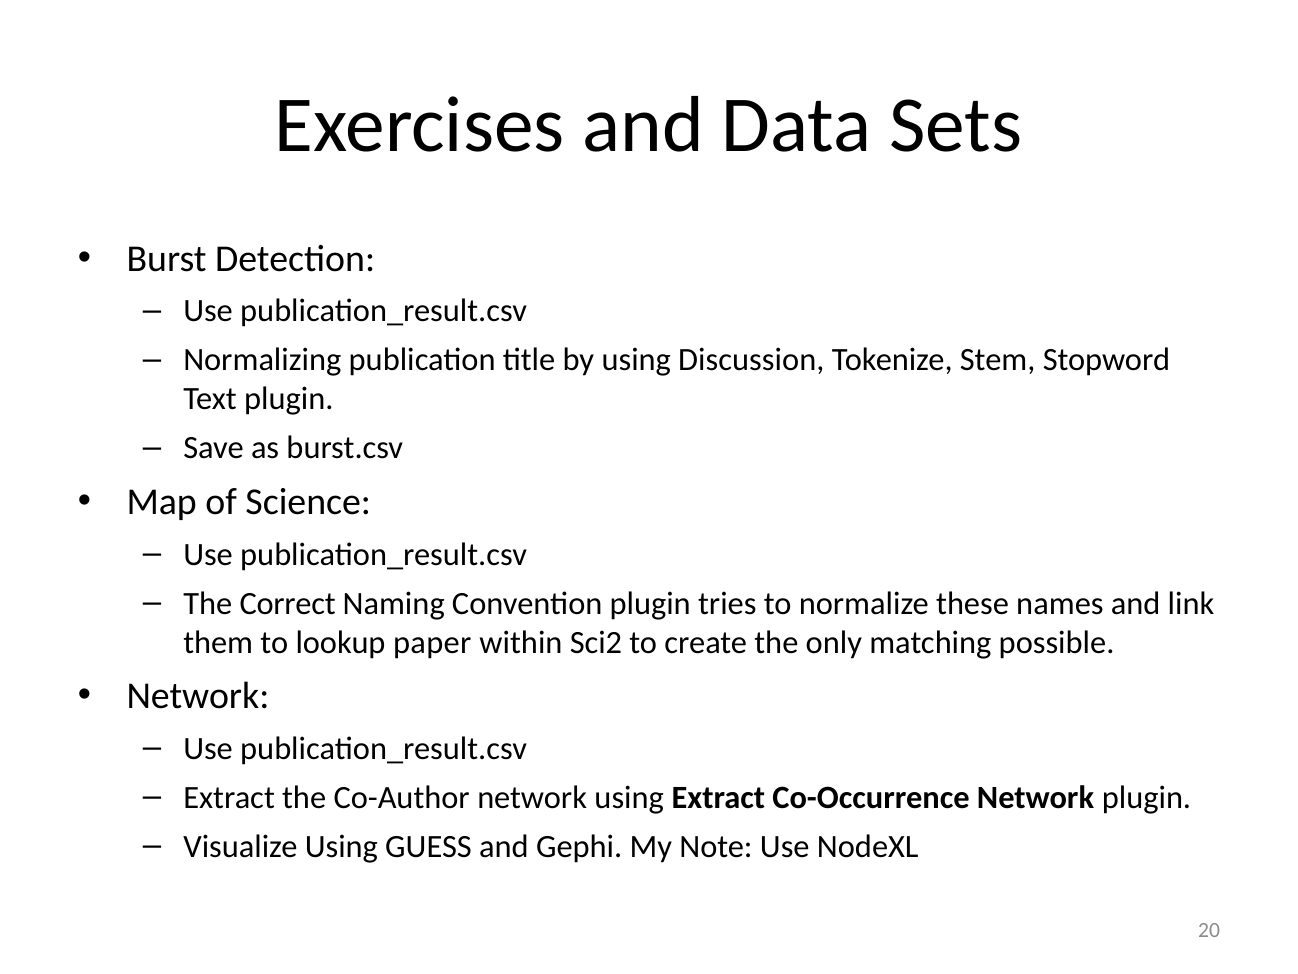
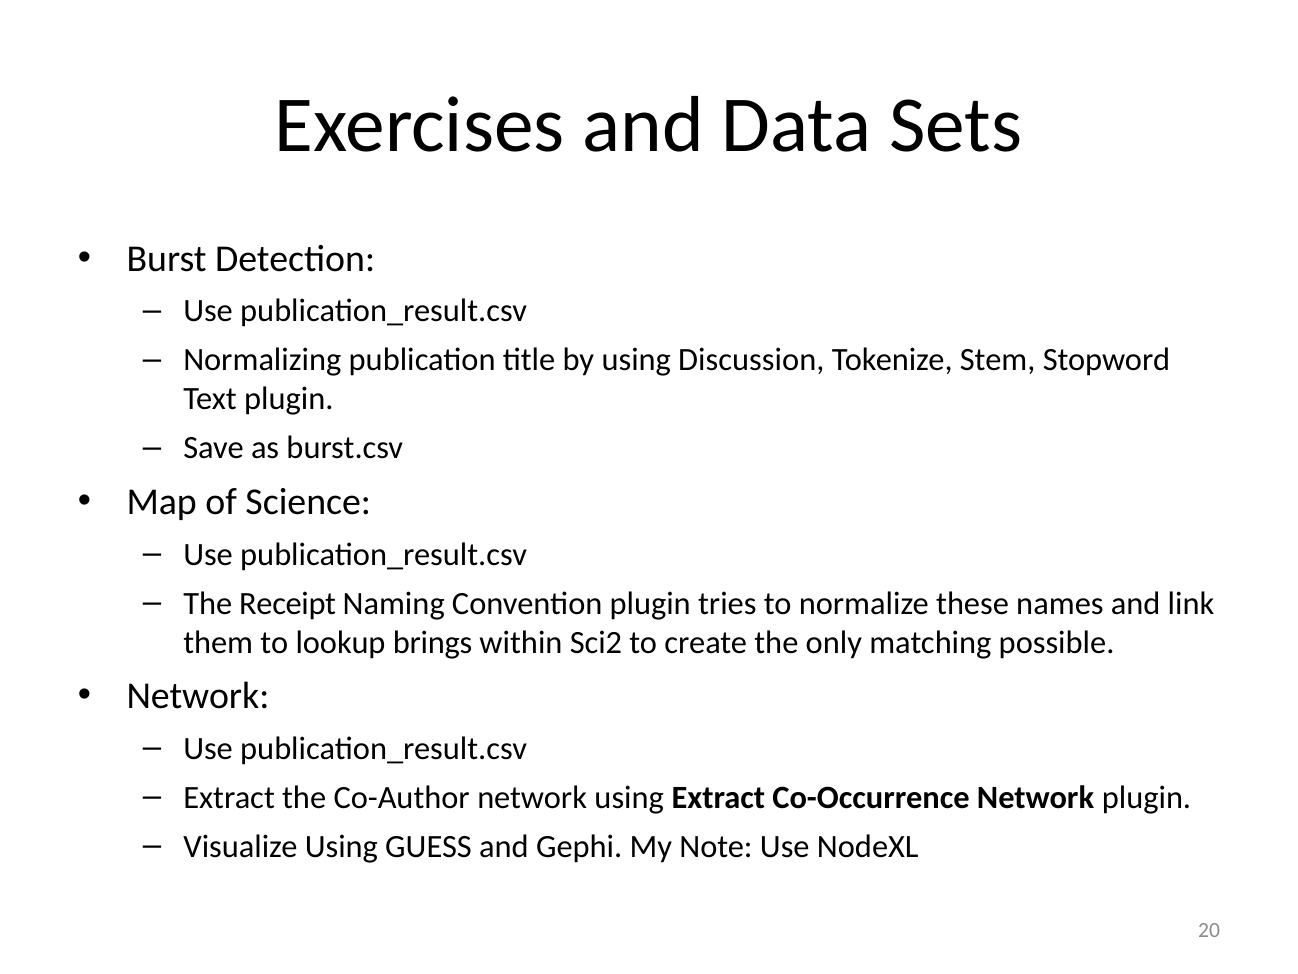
Correct: Correct -> Receipt (288, 603)
paper: paper -> brings (433, 642)
